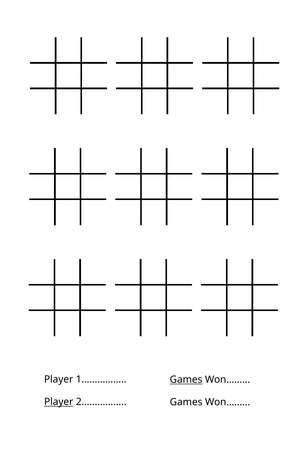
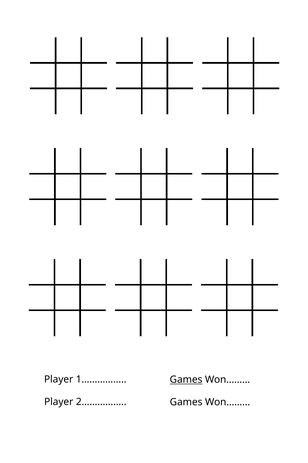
Player underline: present -> none (59, 401)
